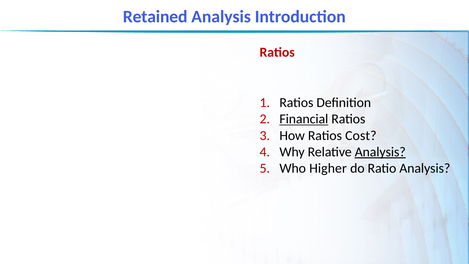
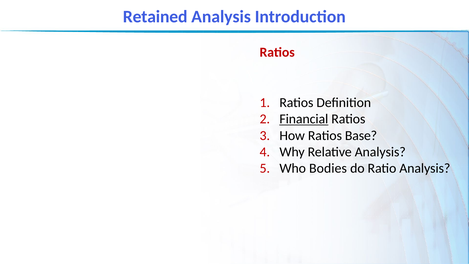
Cost: Cost -> Base (361, 135)
Analysis underline: present -> none (380, 152)
Higher: Higher -> Bodies (328, 168)
